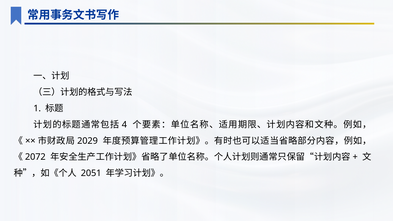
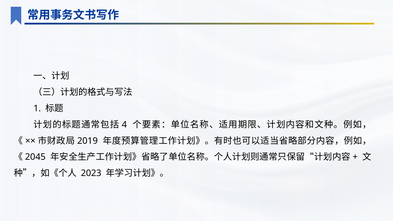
2029: 2029 -> 2019 (87, 141)
2072: 2072 -> 2045 (35, 157)
2051: 2051 -> 2023 (91, 173)
